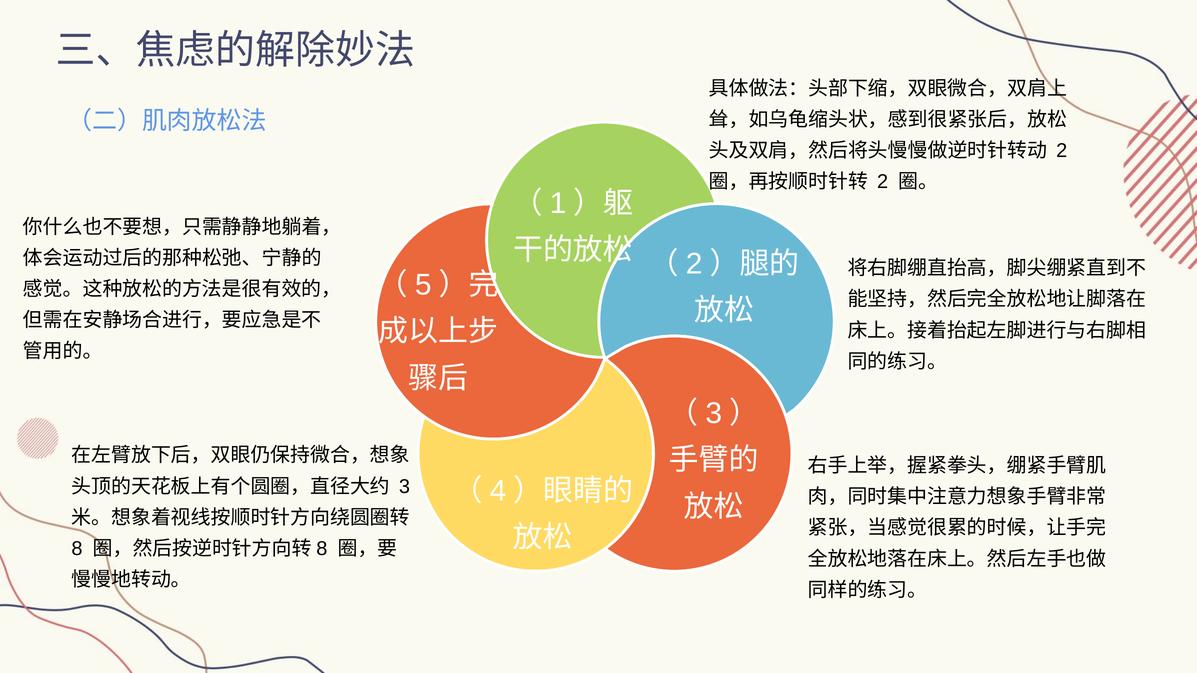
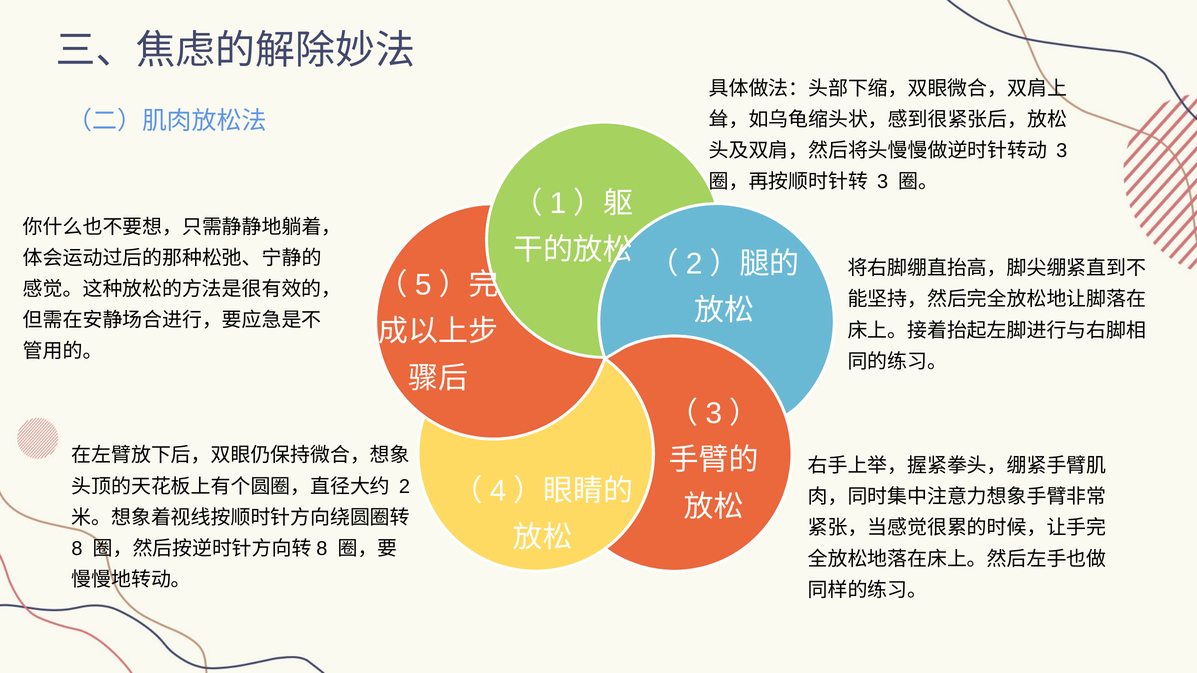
2: 2 -> 3 (1062, 151)
2: 2 -> 3 (883, 182)
3: 3 -> 2 (405, 487)
